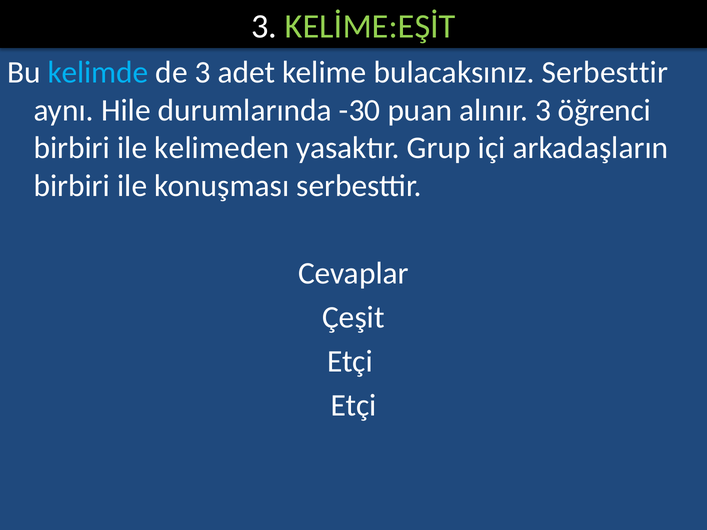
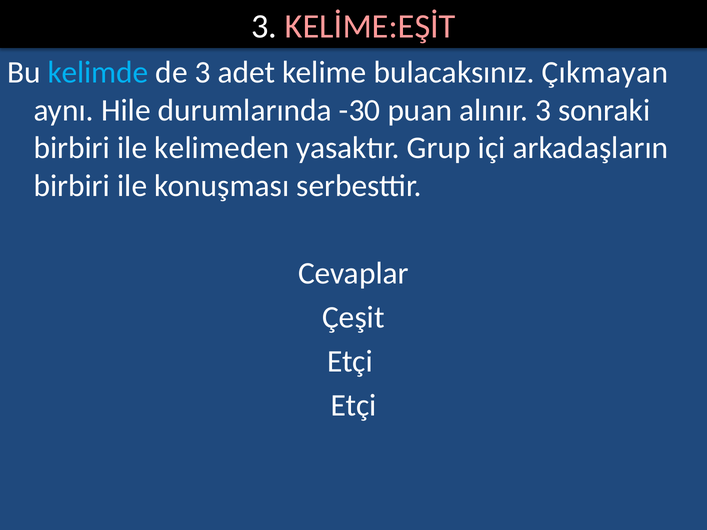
KELİME:EŞİT colour: light green -> pink (370, 27)
bulacaksınız Serbesttir: Serbesttir -> Çıkmayan (605, 73)
öğrenci: öğrenci -> sonraki (604, 110)
